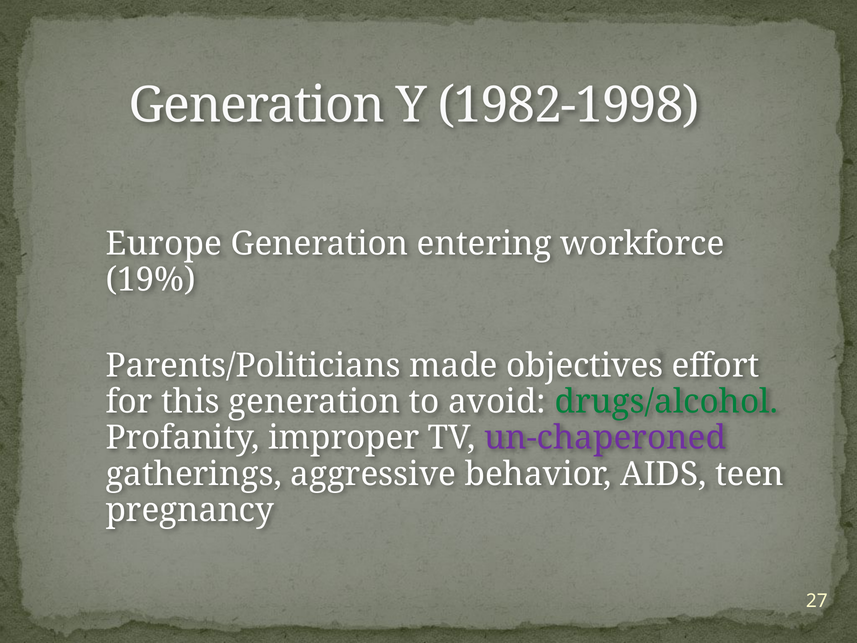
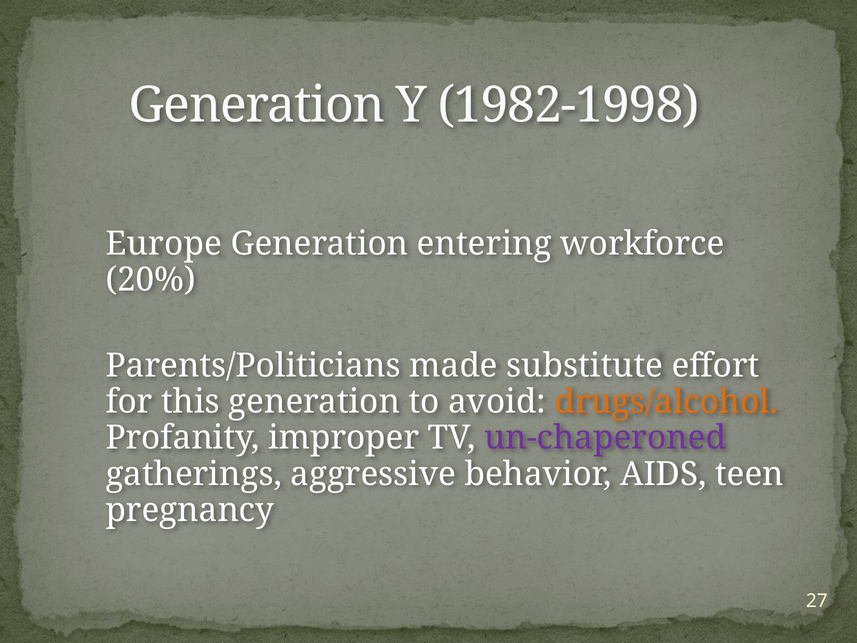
19%: 19% -> 20% (151, 280)
objectives: objectives -> substitute (585, 366)
drugs/alcohol colour: green -> orange (666, 402)
